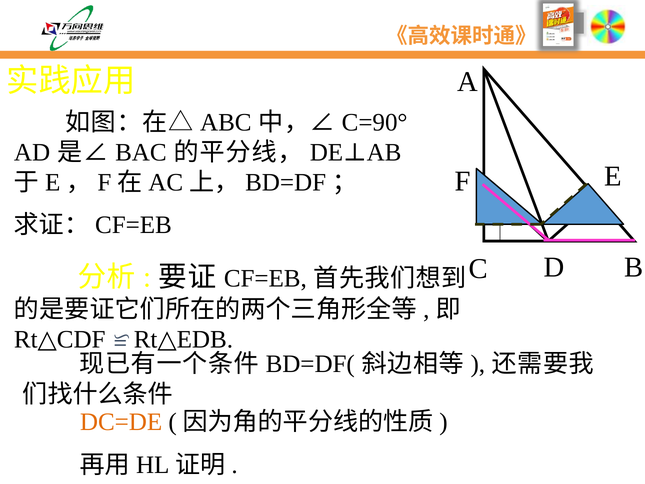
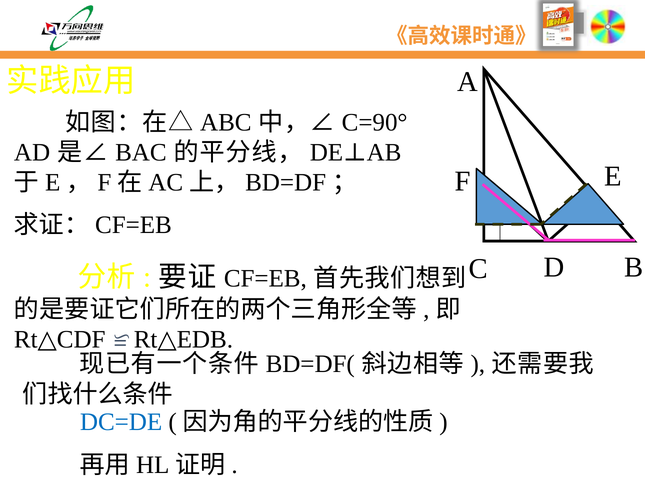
DC=DE colour: orange -> blue (121, 422)
